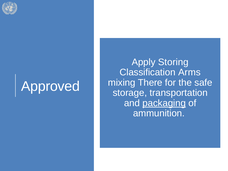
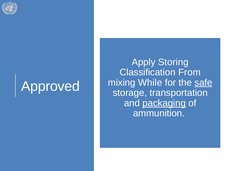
Arms: Arms -> From (189, 72)
There: There -> While (150, 83)
safe underline: none -> present (203, 83)
